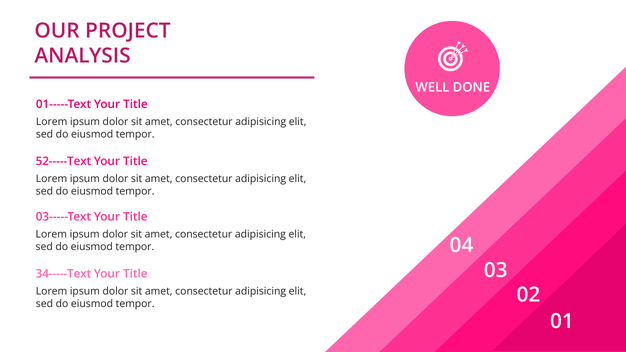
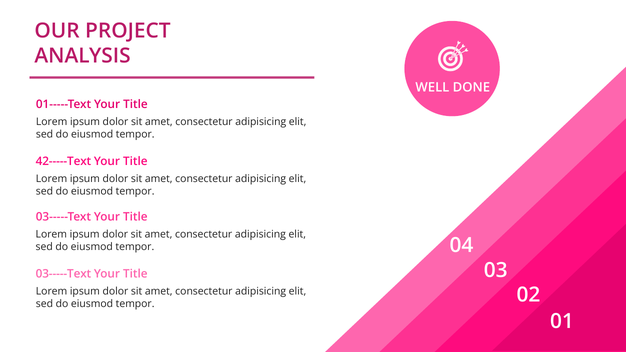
52-----Text: 52-----Text -> 42-----Text (63, 161)
34-----Text: 34-----Text -> 03-----Text (63, 274)
